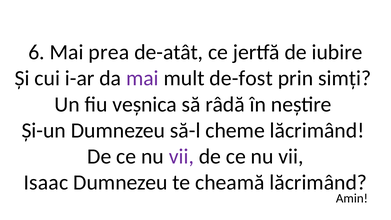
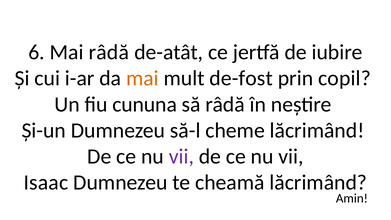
Mai prea: prea -> râdă (109, 52)
mai colour: purple -> orange (142, 78)
simți: simți -> copil (344, 78)
veșnica: veșnica -> cununa (145, 104)
